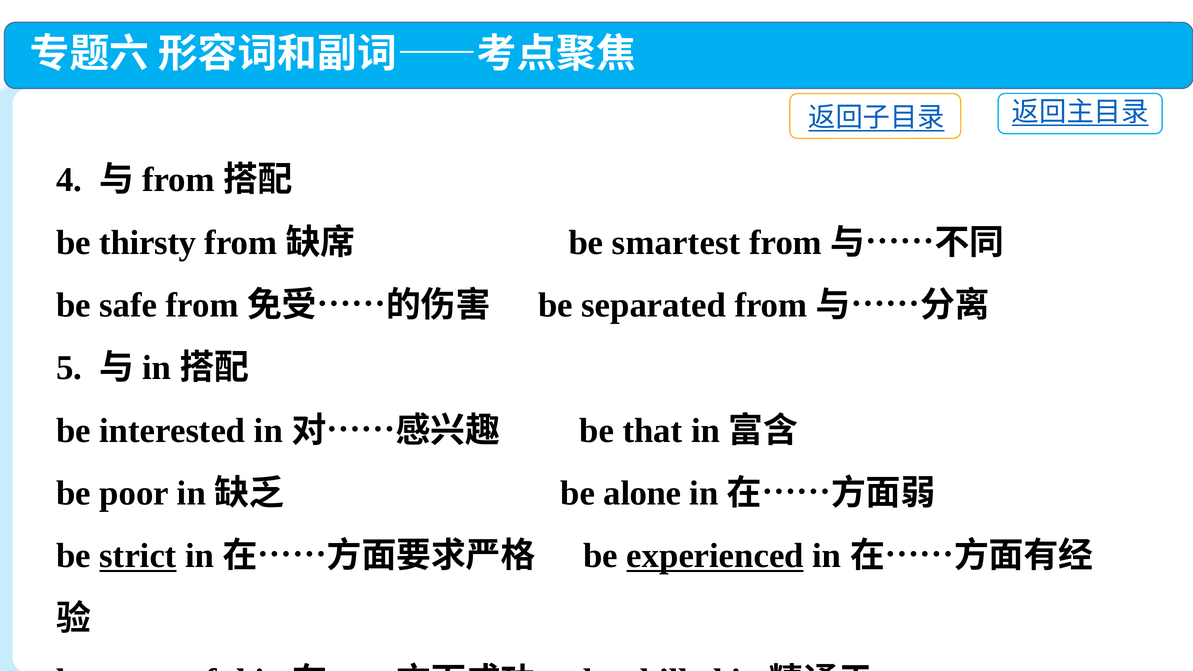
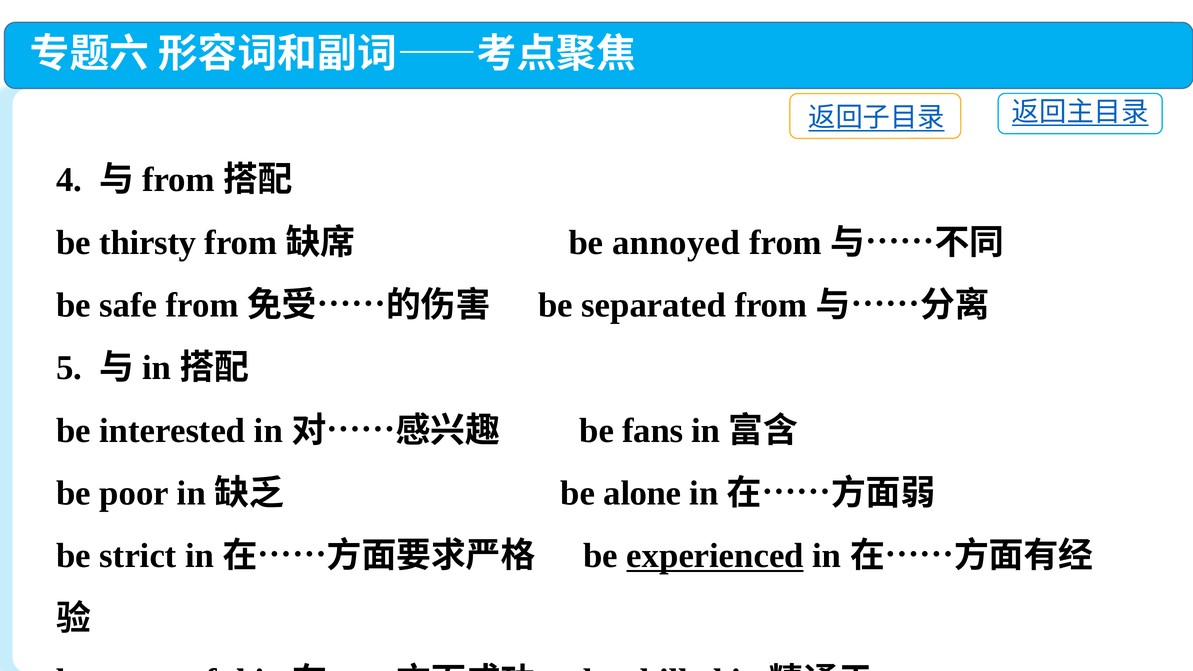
smartest: smartest -> annoyed (676, 243)
that: that -> fans (653, 431)
strict underline: present -> none (138, 556)
